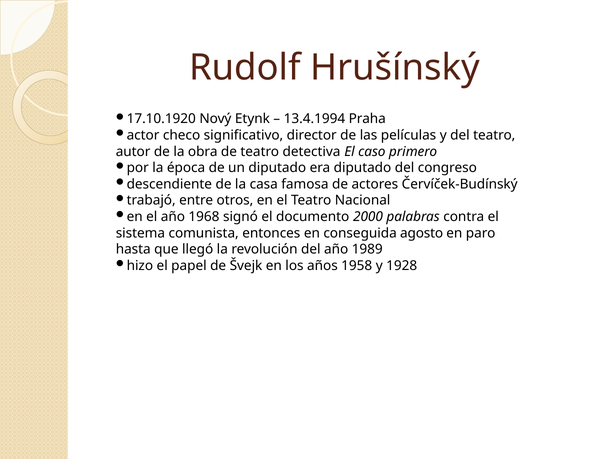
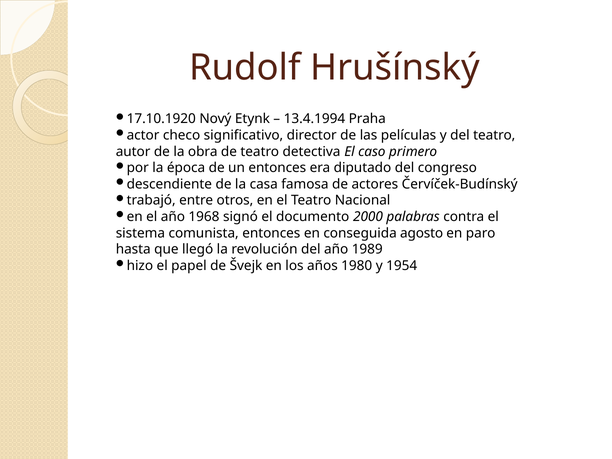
un diputado: diputado -> entonces (277, 168)
1958: 1958 -> 1980 (357, 266)
1928: 1928 -> 1954 (402, 266)
